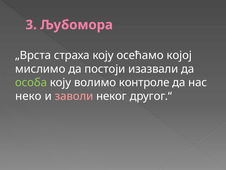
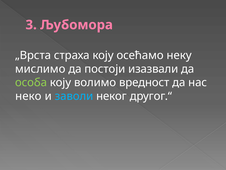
којој: којој -> неку (179, 55)
контроле: контроле -> вредност (144, 82)
заволи colour: pink -> light blue (74, 96)
